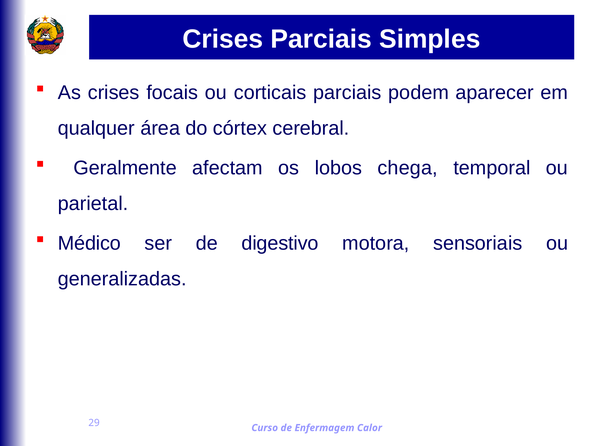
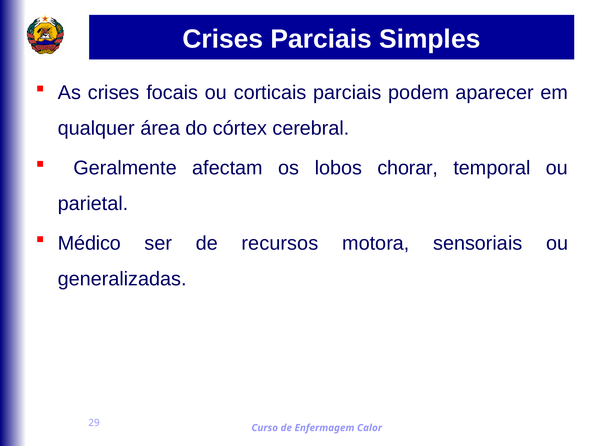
chega: chega -> chorar (408, 168)
digestivo: digestivo -> recursos (280, 243)
